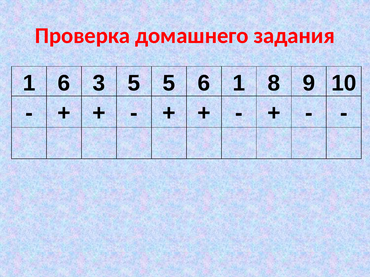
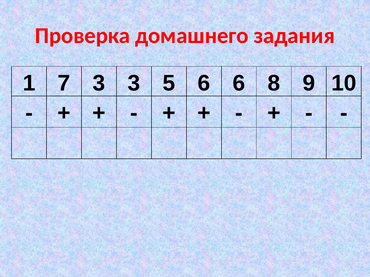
1 6: 6 -> 7 (64, 83)
3 5: 5 -> 3 (134, 83)
6 1: 1 -> 6 (239, 83)
